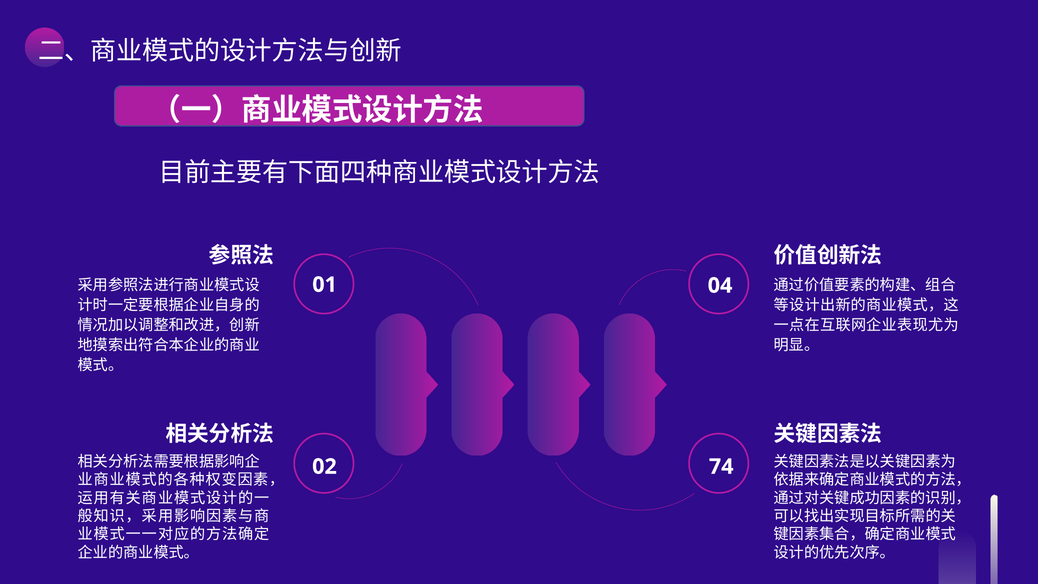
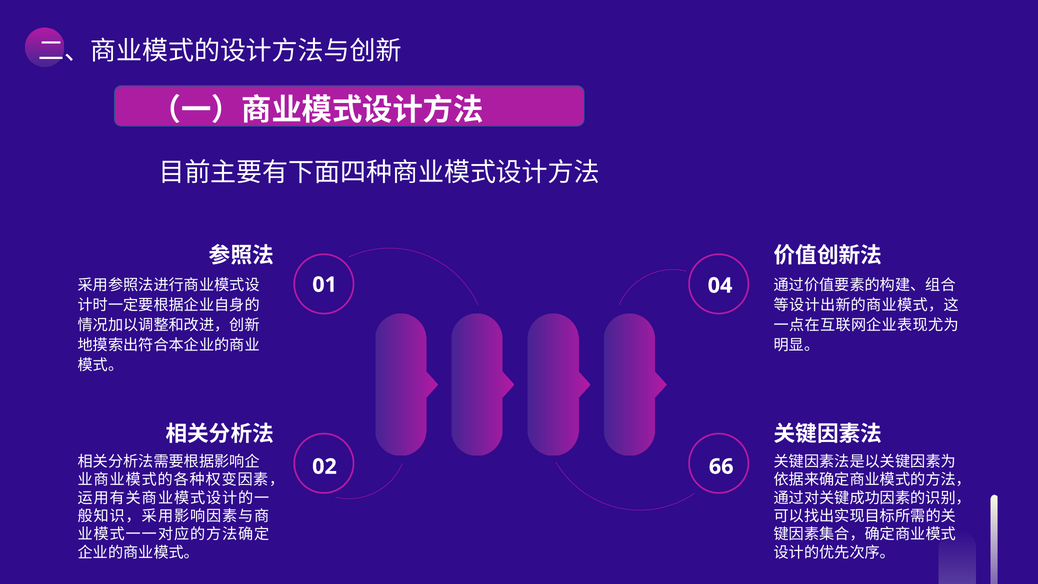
74: 74 -> 66 (721, 467)
